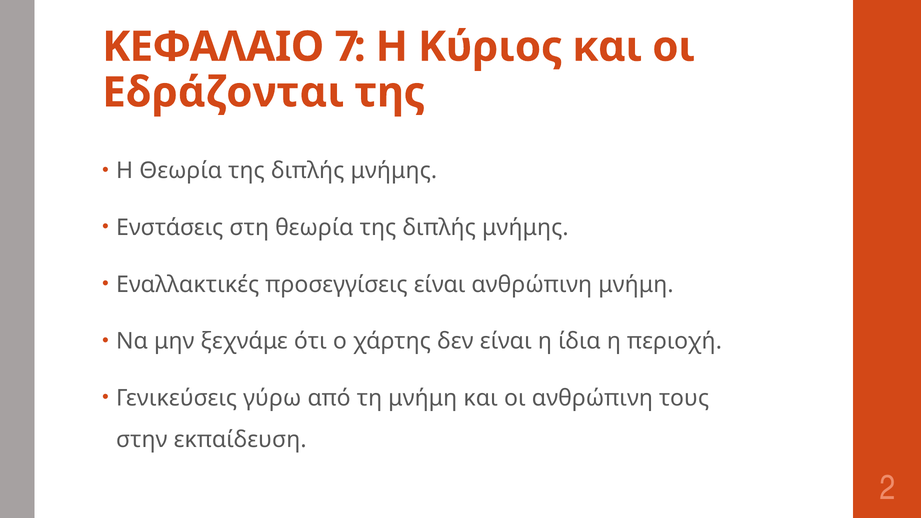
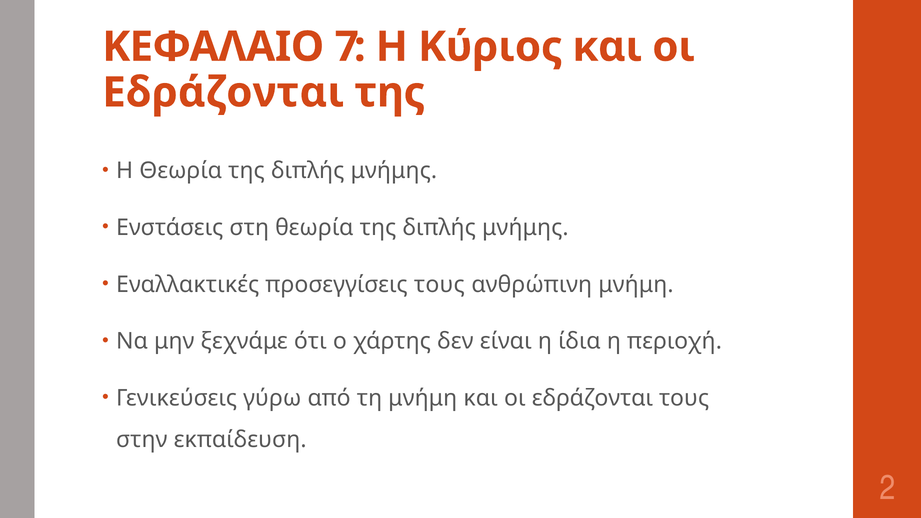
προσεγγίσεις είναι: είναι -> τους (439, 284)
μνήμη και οι ανθρώπινη: ανθρώπινη -> εδράζονται (592, 398)
